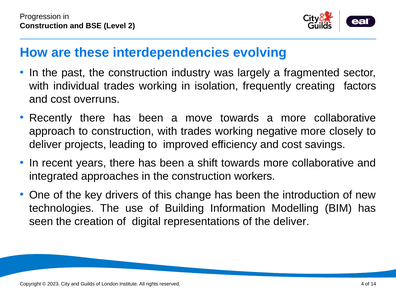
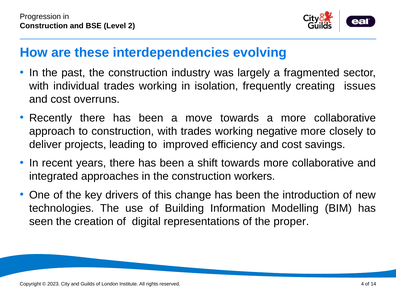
factors: factors -> issues (360, 86)
the deliver: deliver -> proper (291, 221)
